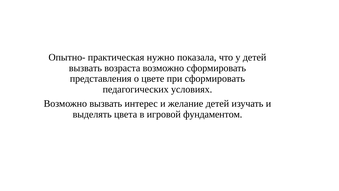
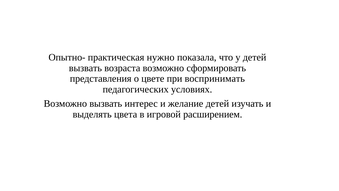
при сформировать: сформировать -> воспринимать (215, 79)
фундаментом: фундаментом -> расширением (213, 114)
